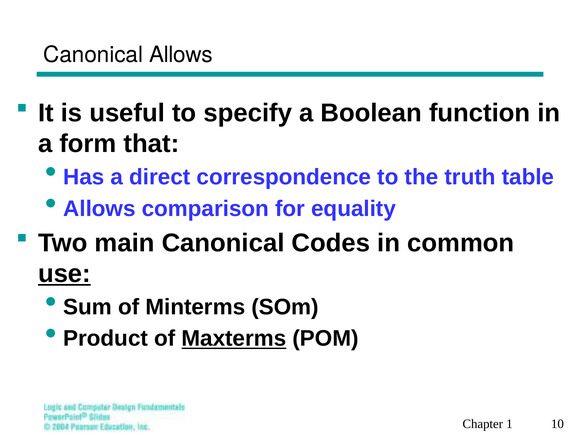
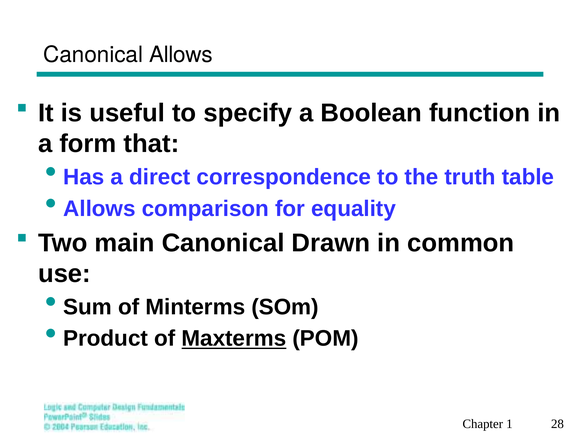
Codes: Codes -> Drawn (331, 243)
use underline: present -> none (64, 273)
10: 10 -> 28 (557, 423)
